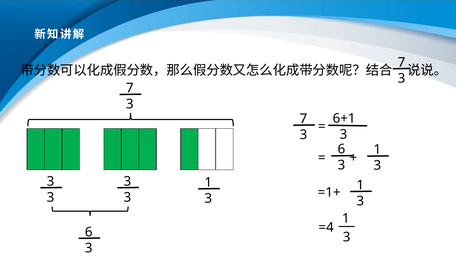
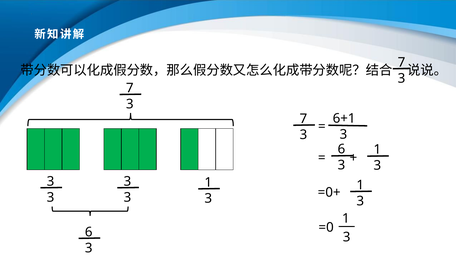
=1+: =1+ -> =0+ (329, 192)
=4: =4 -> =0 (326, 227)
